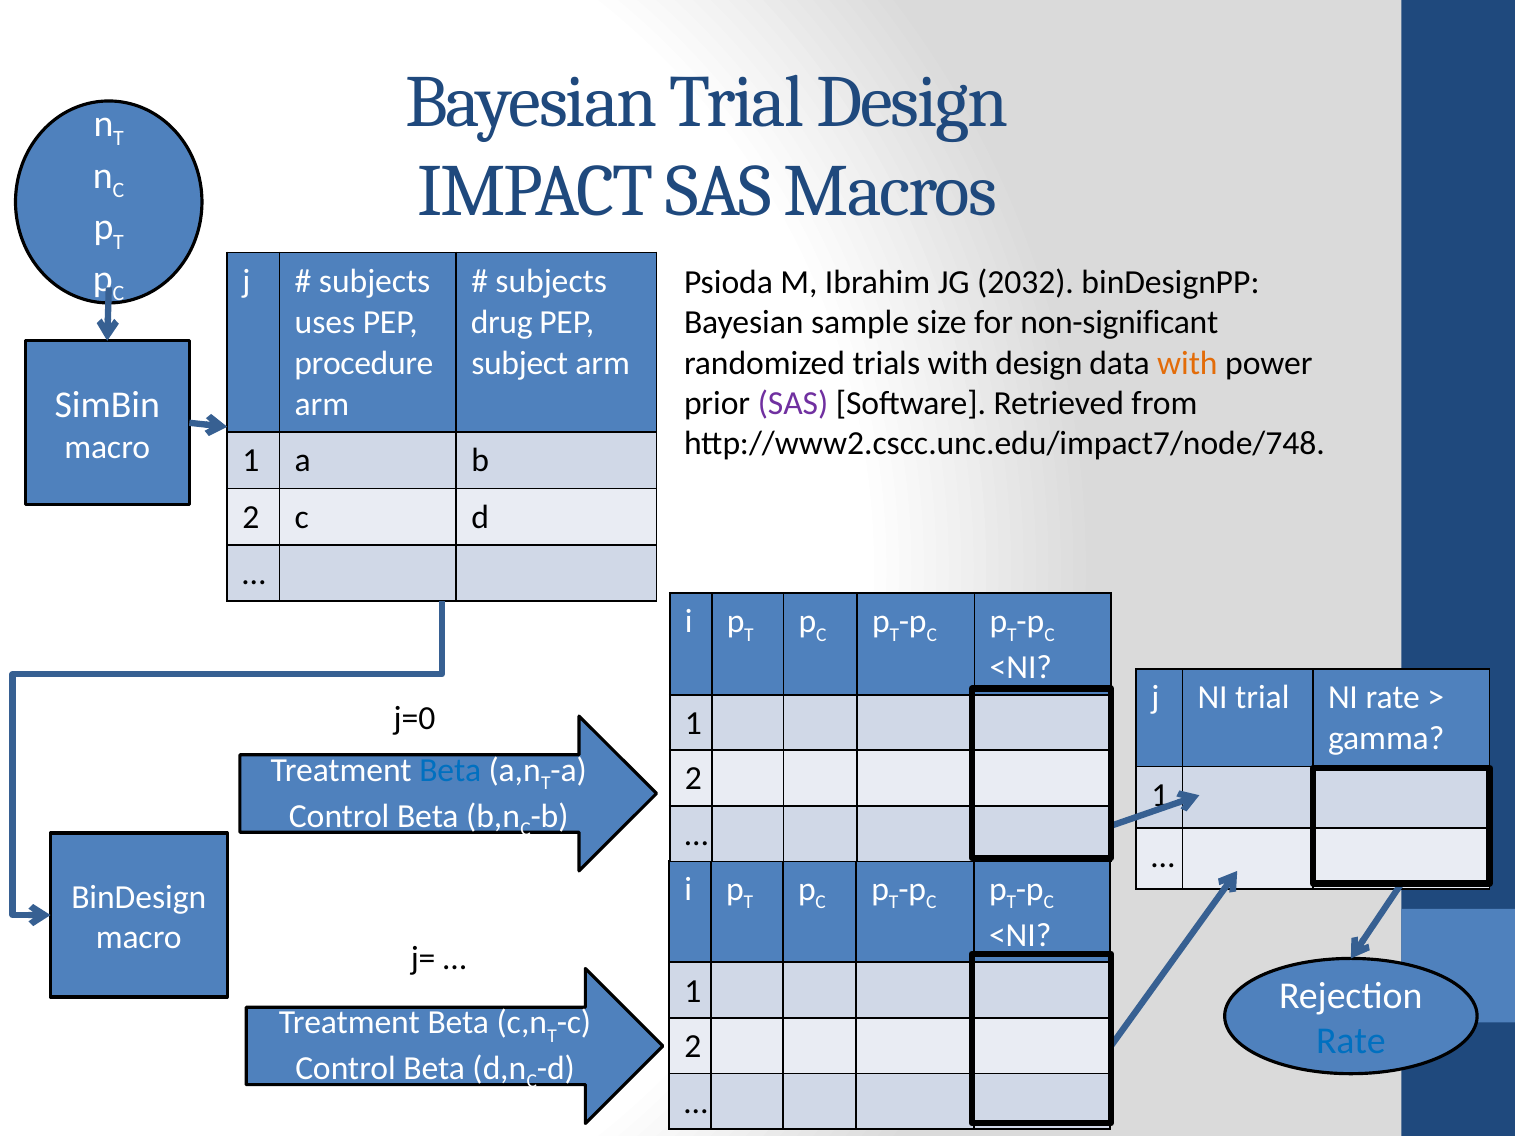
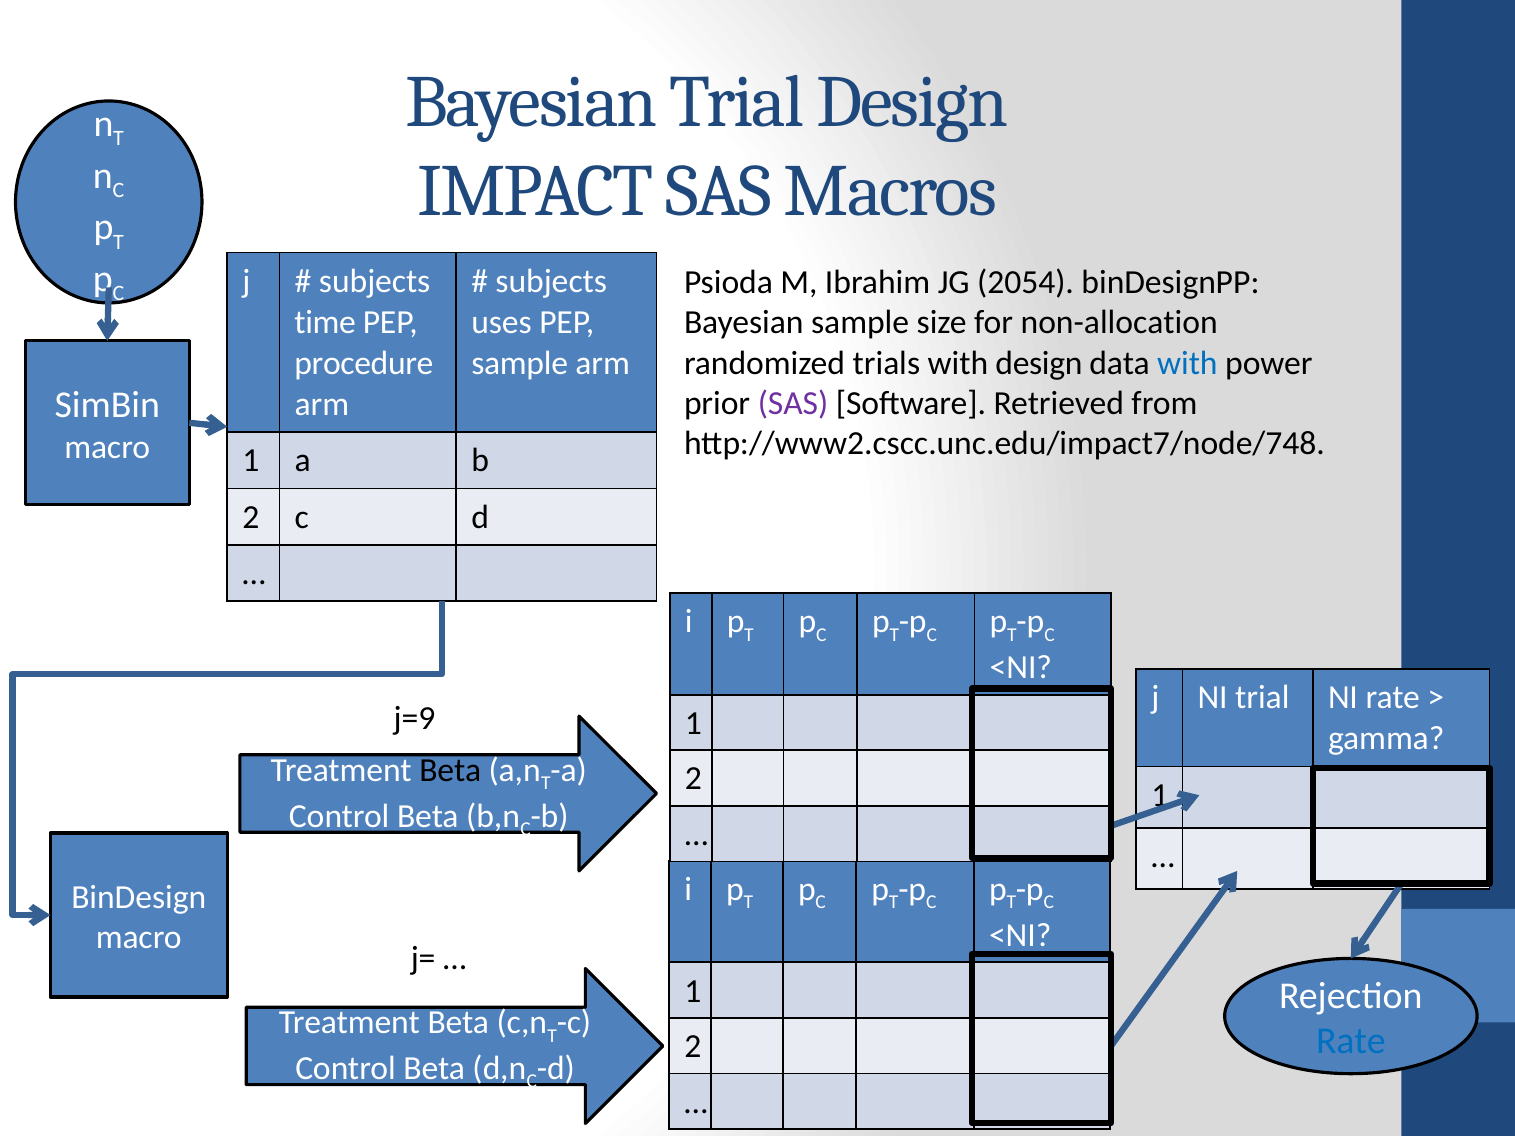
2032: 2032 -> 2054 (1026, 282)
uses: uses -> time (325, 322)
drug: drug -> uses (502, 322)
non-significant: non-significant -> non-allocation (1119, 323)
with colour: orange -> blue (1187, 363)
subject: subject -> sample (520, 363)
j=0: j=0 -> j=9 (414, 719)
Beta colour: blue -> black (450, 770)
